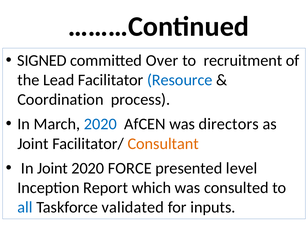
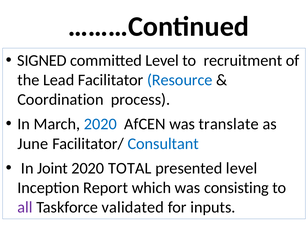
committed Over: Over -> Level (162, 60)
directors: directors -> translate (229, 124)
Joint: Joint -> June (33, 144)
Consultant colour: orange -> blue (163, 144)
FORCE: FORCE -> TOTAL (130, 168)
consulted: consulted -> consisting (236, 188)
all colour: blue -> purple (25, 207)
